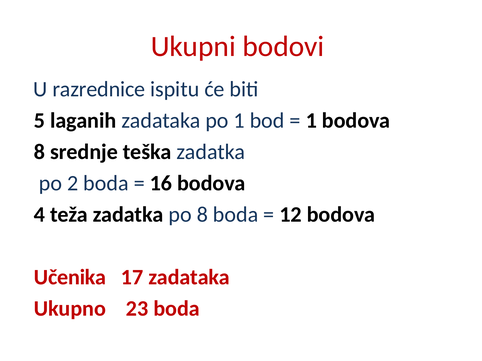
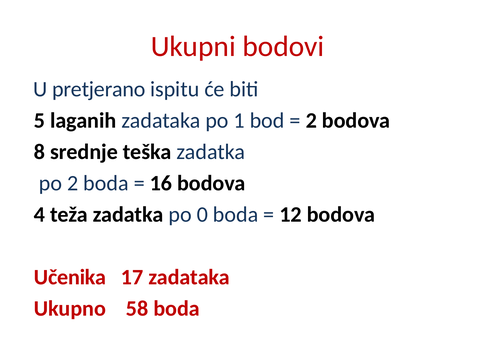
razrednice: razrednice -> pretjerano (99, 90)
1: 1 -> 2 (311, 121)
po 8: 8 -> 0 (202, 215)
23: 23 -> 58 (137, 309)
